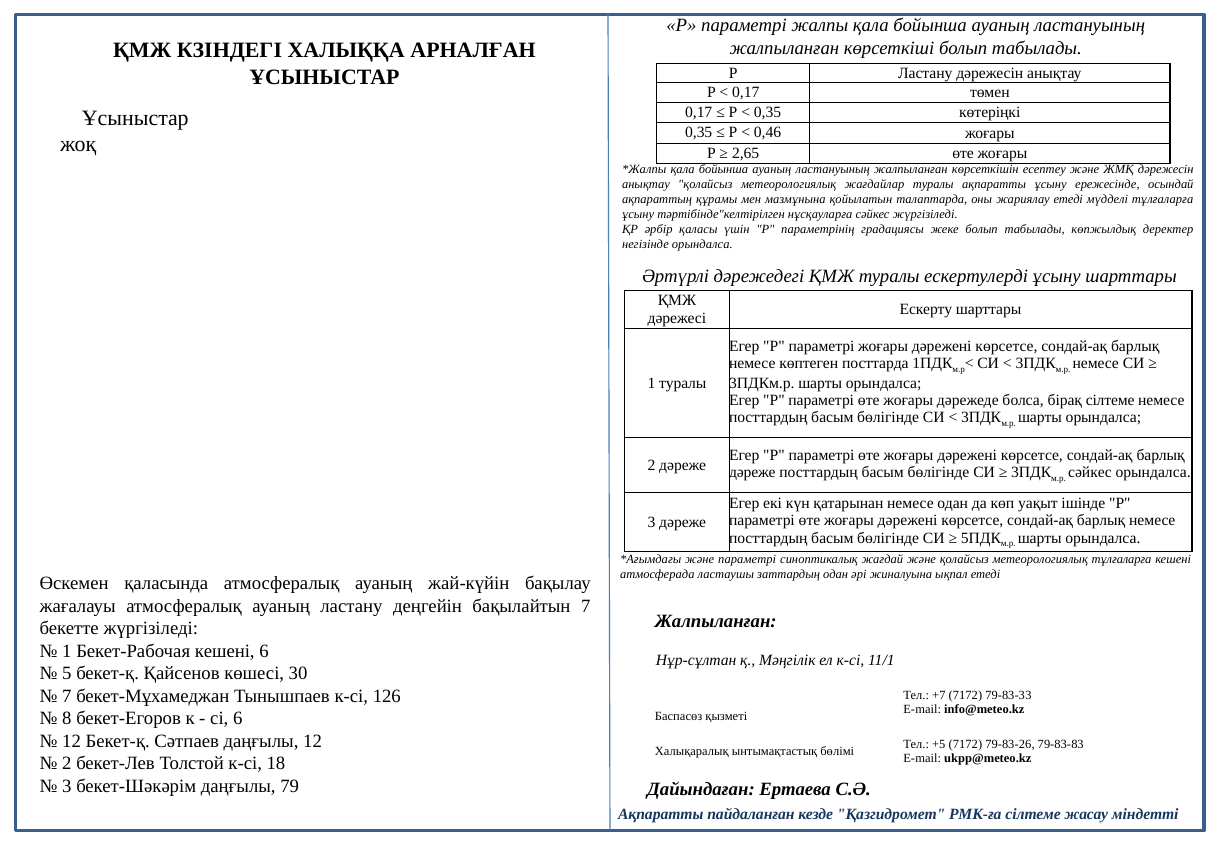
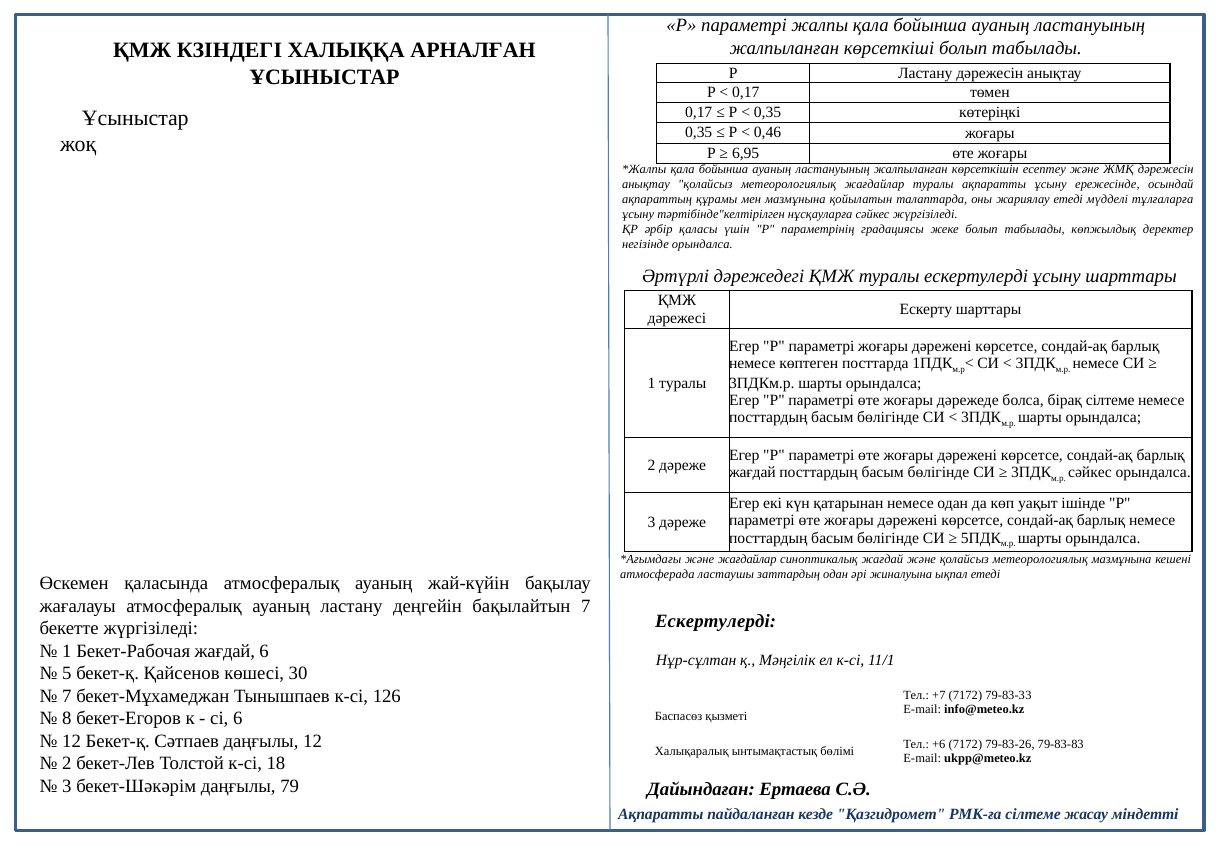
2,65: 2,65 -> 6,95 (746, 153)
дәреже: дәреже -> жағдай (752, 472)
және параметрі: параметрі -> жағдайлар (747, 559)
метеорологиялық тұлғаларға: тұлғаларға -> мазмұнына (1122, 559)
Жалпыланған: Жалпыланған -> Ескертулерді (716, 621)
Бекет-Рабочая кешені: кешені -> жағдай (225, 651)
+5: +5 -> +6 (939, 744)
